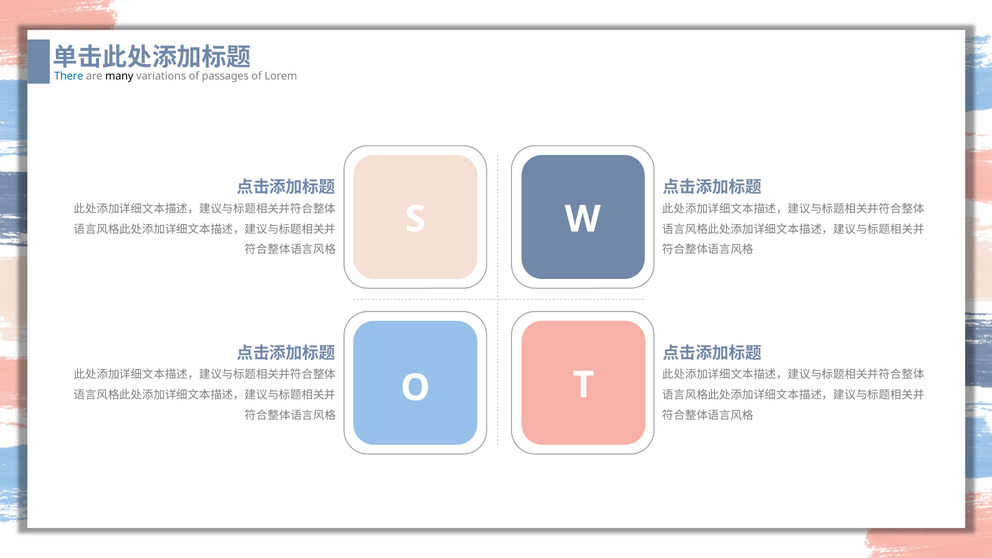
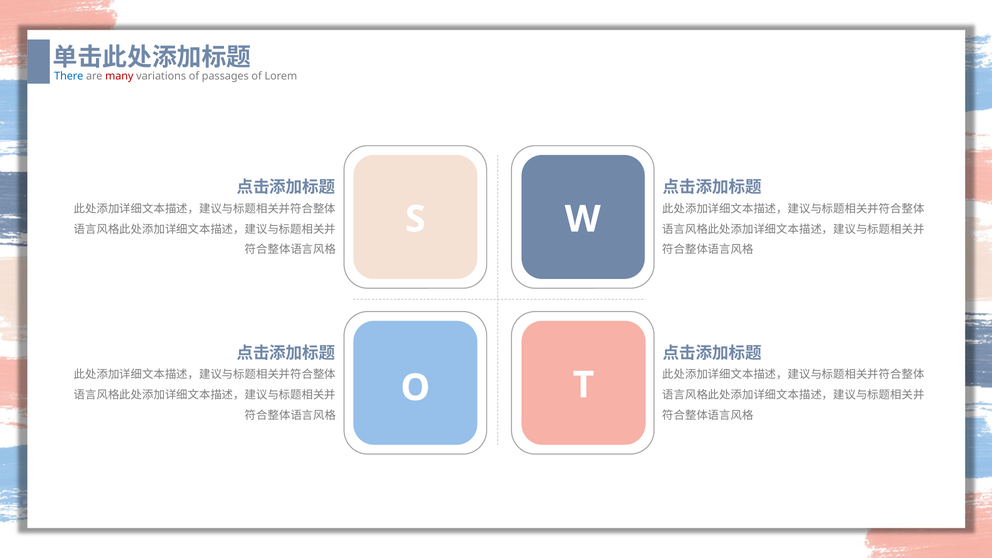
many colour: black -> red (119, 76)
